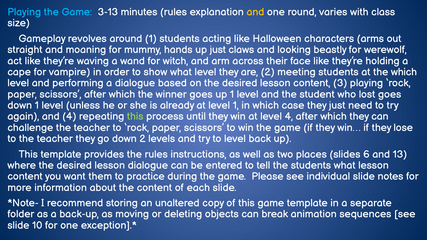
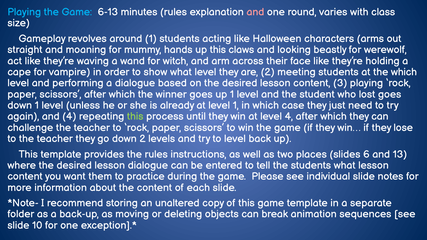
3-13: 3-13 -> 6-13 (108, 12)
and colour: yellow -> pink (255, 12)
hands up just: just -> this (218, 50)
